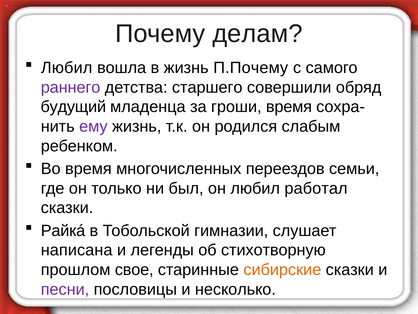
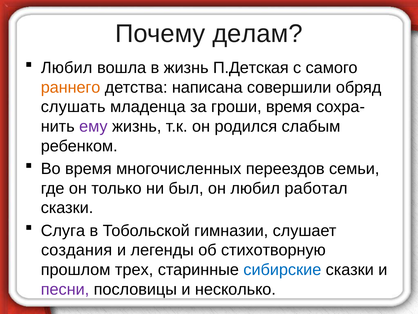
П.Почему: П.Почему -> П.Детская (251, 68)
раннего colour: purple -> orange (71, 87)
старшего: старшего -> написана (207, 87)
будущий: будущий -> слушать (73, 107)
Райкá: Райкá -> Слуга (63, 230)
написана: написана -> создания (77, 250)
свое: свое -> трех (134, 269)
сибирские colour: orange -> blue (282, 269)
